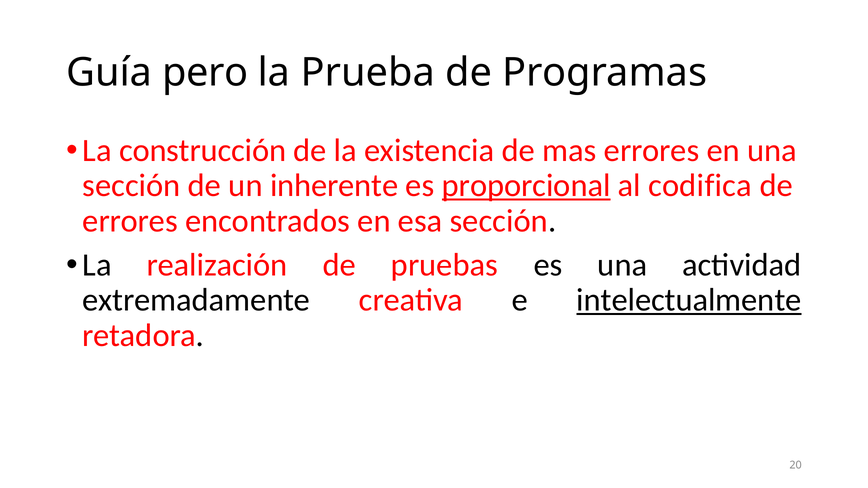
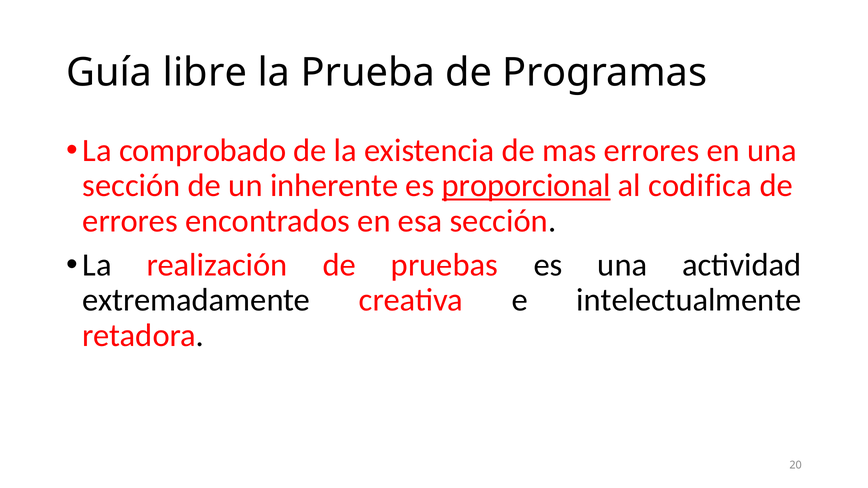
pero: pero -> libre (205, 73)
construcción: construcción -> comprobado (203, 151)
intelectualmente underline: present -> none (689, 300)
